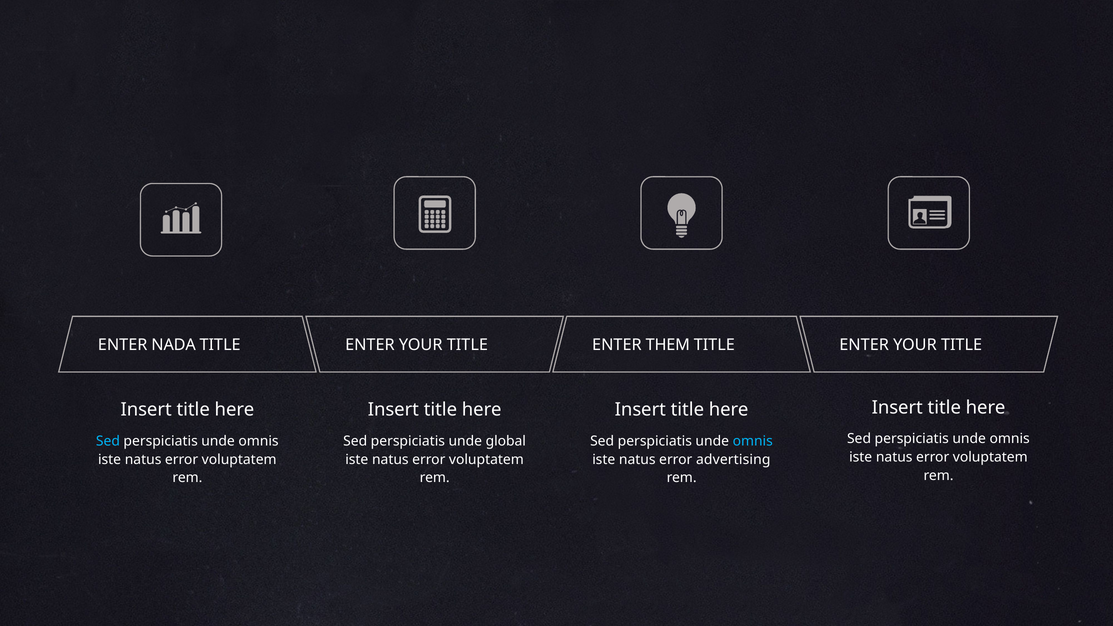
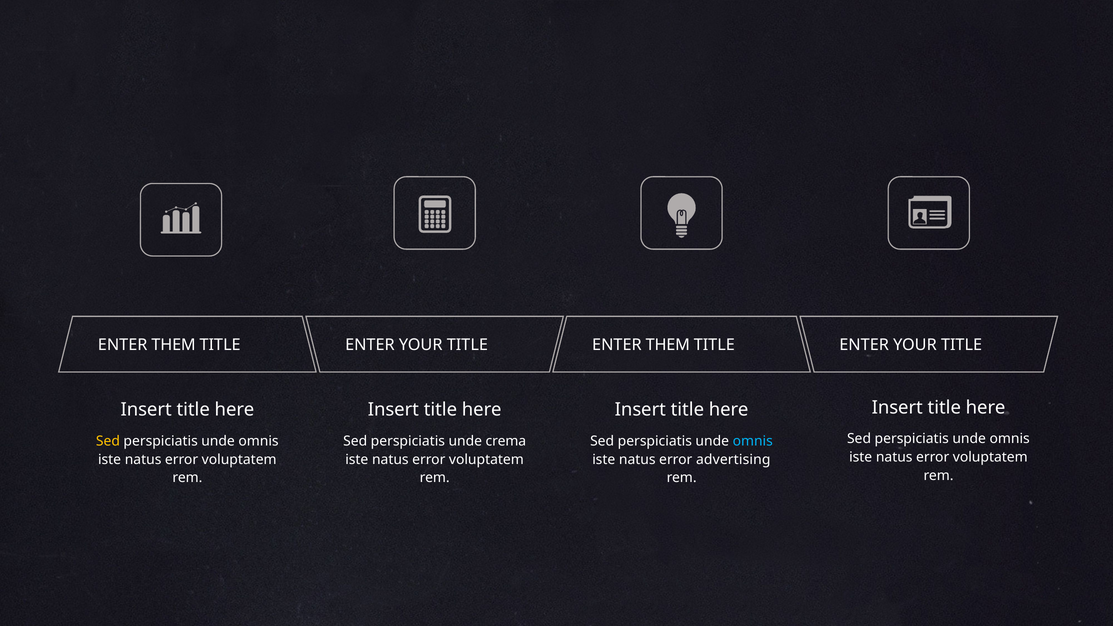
NADA: NADA -> THEM (174, 345)
Sed colour: light blue -> yellow (108, 441)
global: global -> crema (506, 441)
